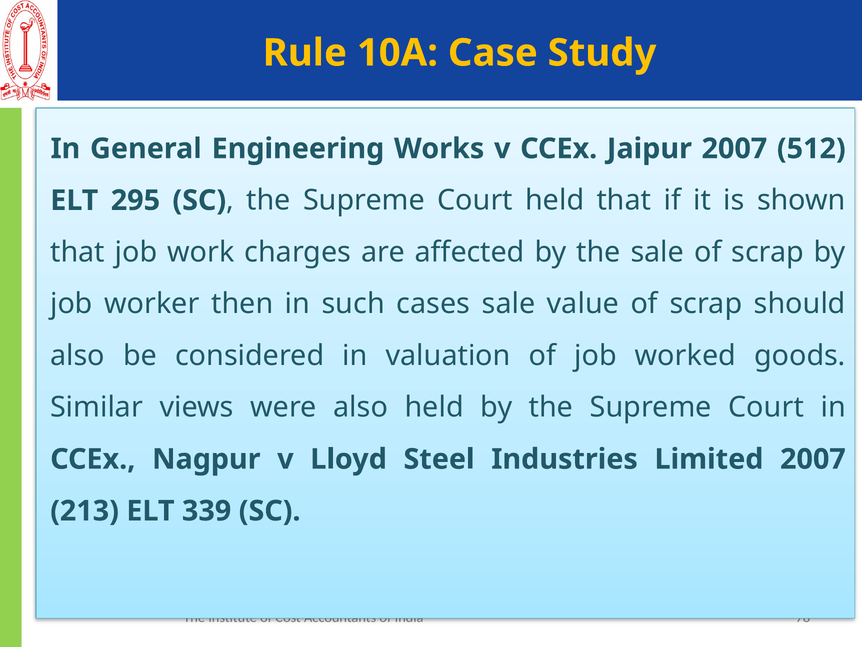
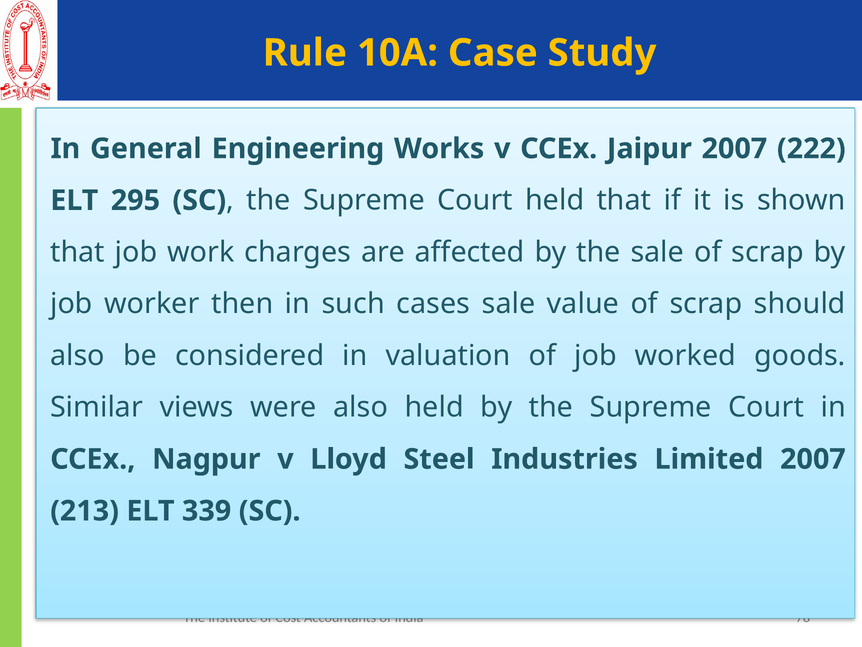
512: 512 -> 222 (811, 149)
